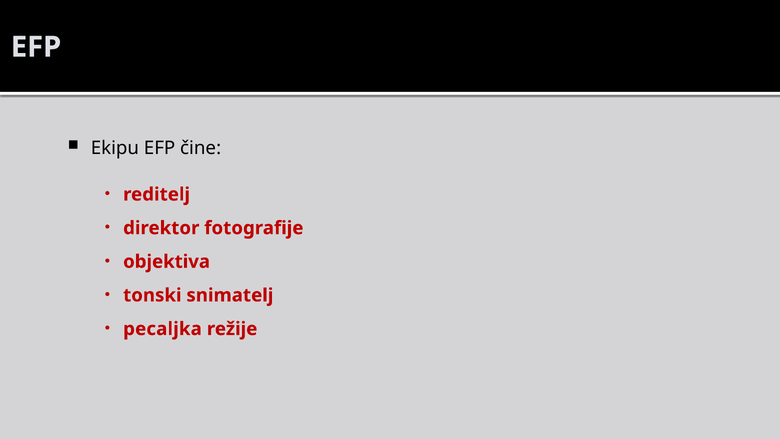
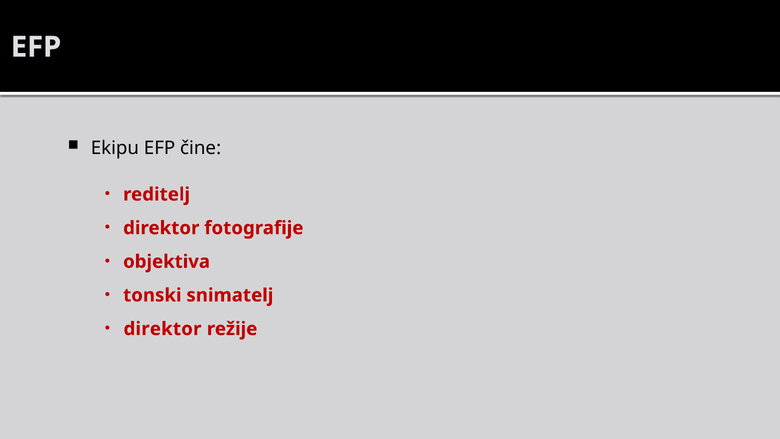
pecaljka: pecaljka -> direktor (162, 329)
